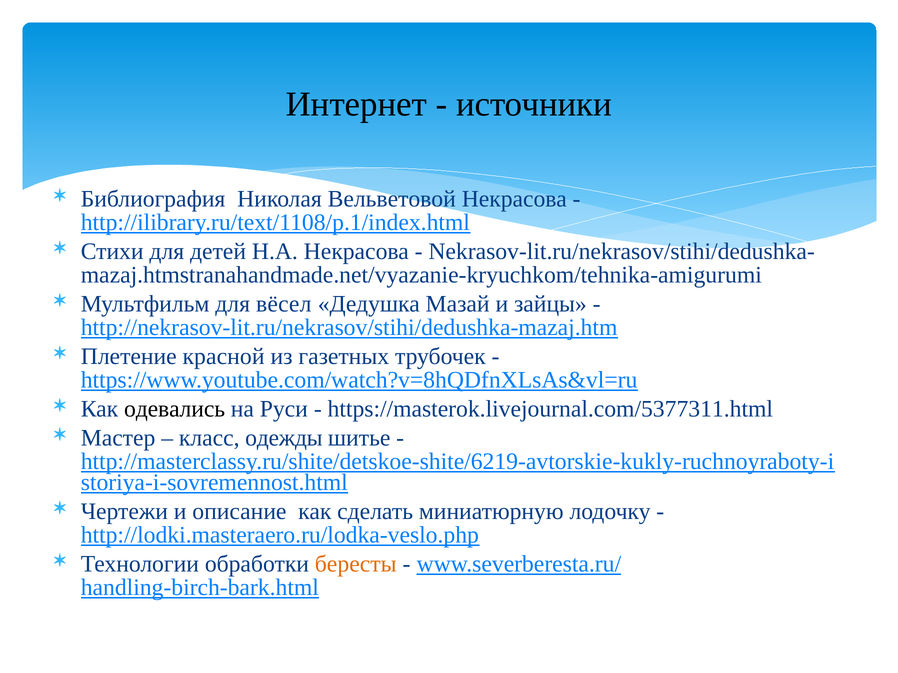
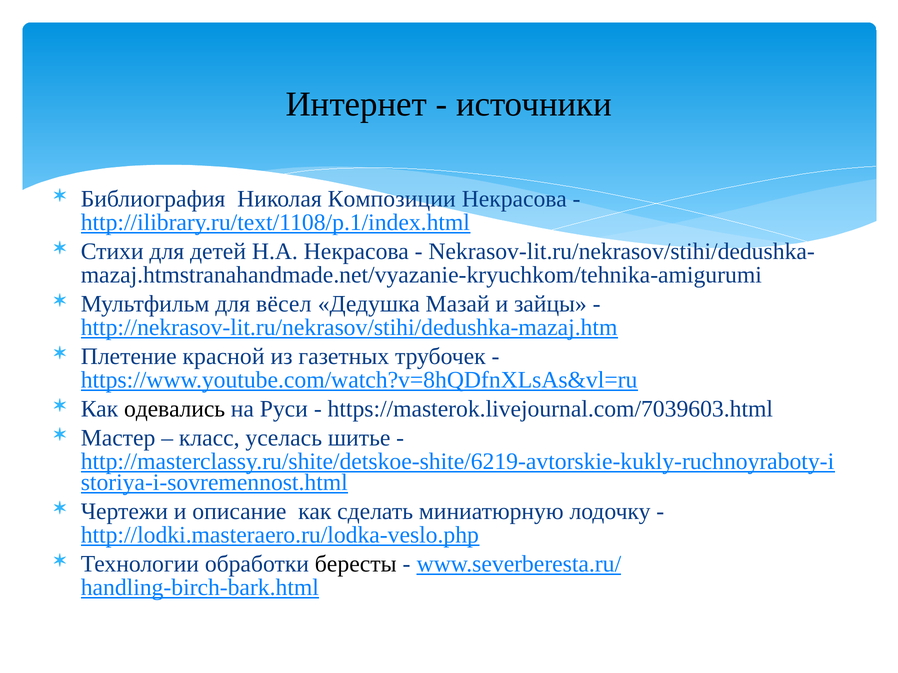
Вельветовой: Вельветовой -> Композиции (392, 199)
https://masterok.livejournal.com/5377311.html: https://masterok.livejournal.com/5377311.html -> https://masterok.livejournal.com/7039603.html (550, 409)
одежды: одежды -> уселась (284, 438)
бересты colour: orange -> black (356, 564)
